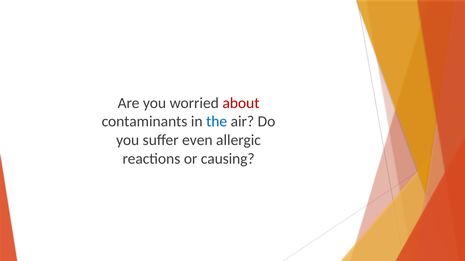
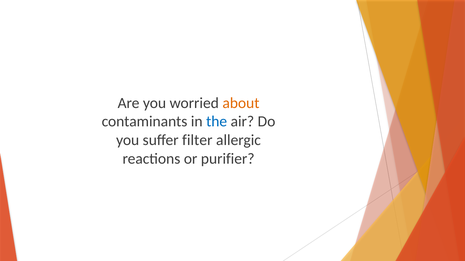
about colour: red -> orange (241, 103)
even: even -> filter (197, 140)
causing: causing -> purifier (228, 159)
